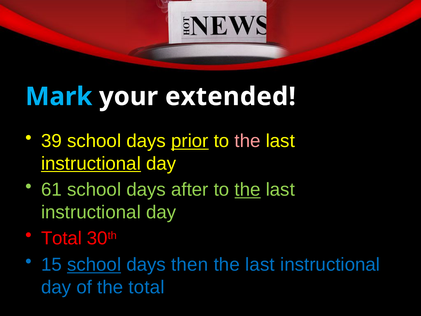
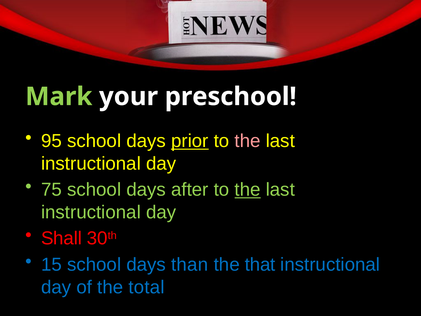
Mark colour: light blue -> light green (59, 97)
extended: extended -> preschool (231, 97)
39: 39 -> 95 (51, 141)
instructional underline: present -> none (91, 163)
61: 61 -> 75 (51, 190)
Total: Total -> Shall (61, 238)
school underline: present -> none (94, 264)
then: then -> than (190, 264)
last: last -> that (260, 264)
